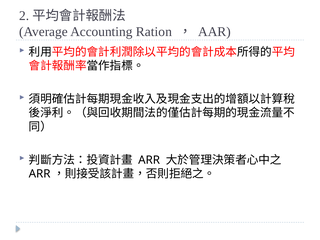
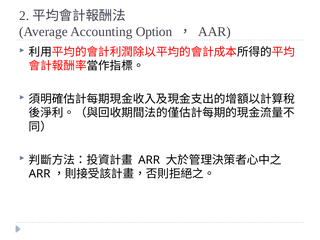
Ration: Ration -> Option (154, 32)
